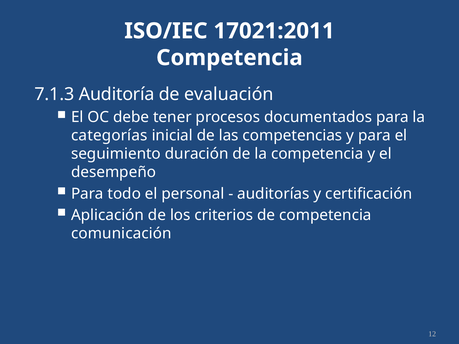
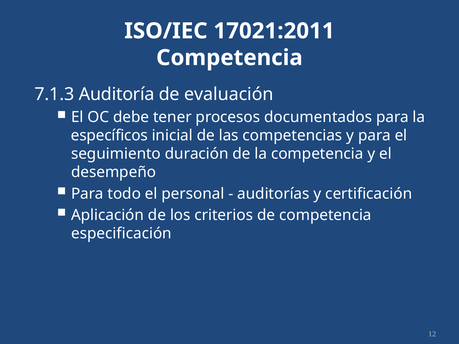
categorías: categorías -> específicos (109, 136)
comunicación: comunicación -> especificación (121, 234)
